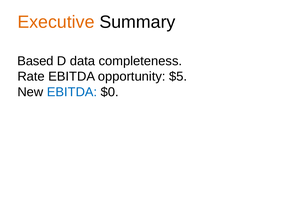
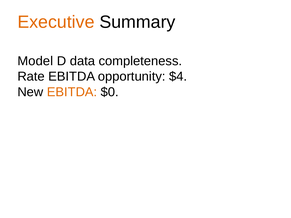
Based: Based -> Model (35, 61)
$5: $5 -> $4 (178, 77)
EBITDA colour: blue -> orange (72, 92)
